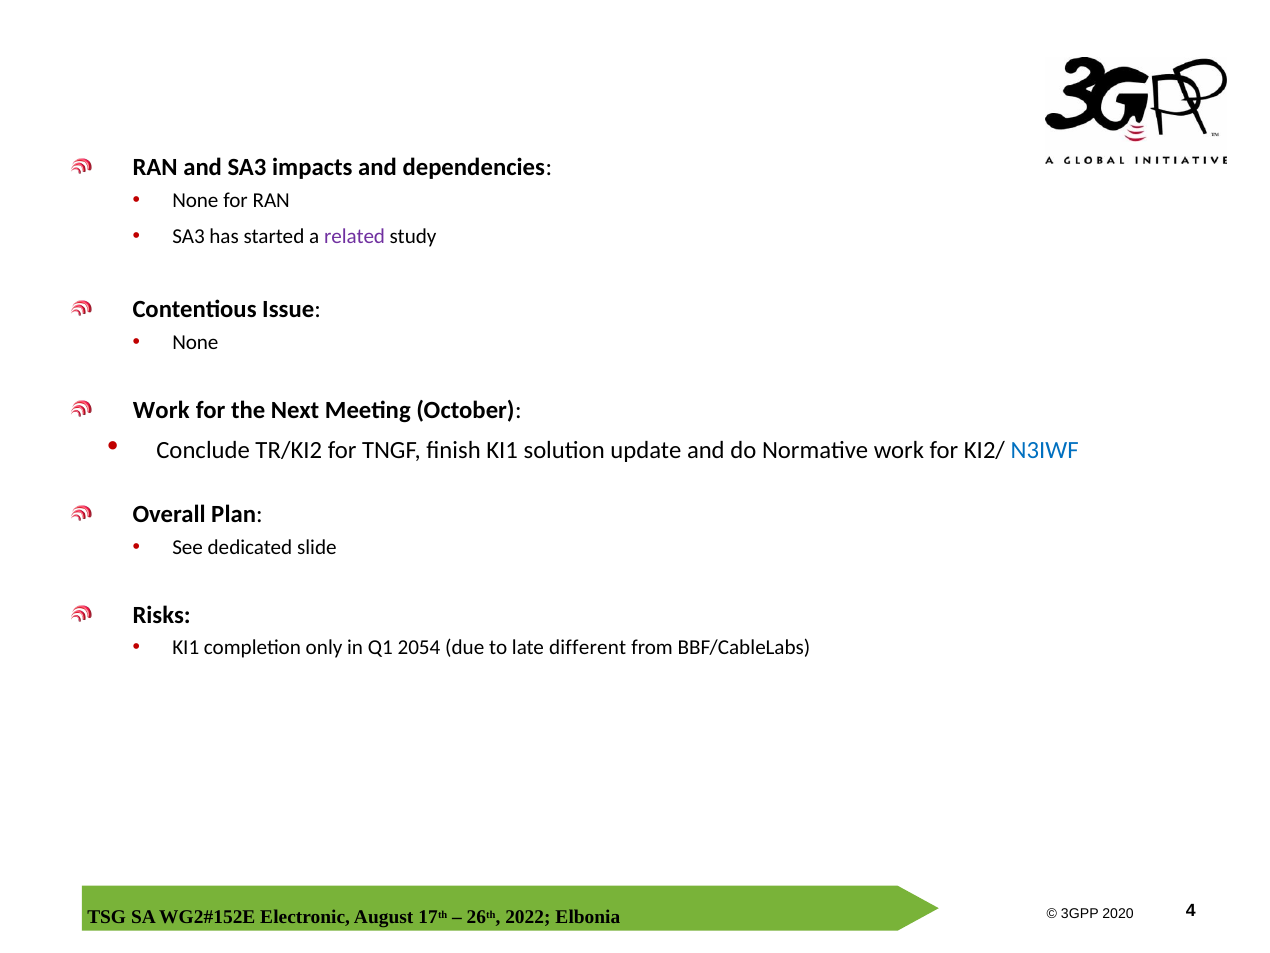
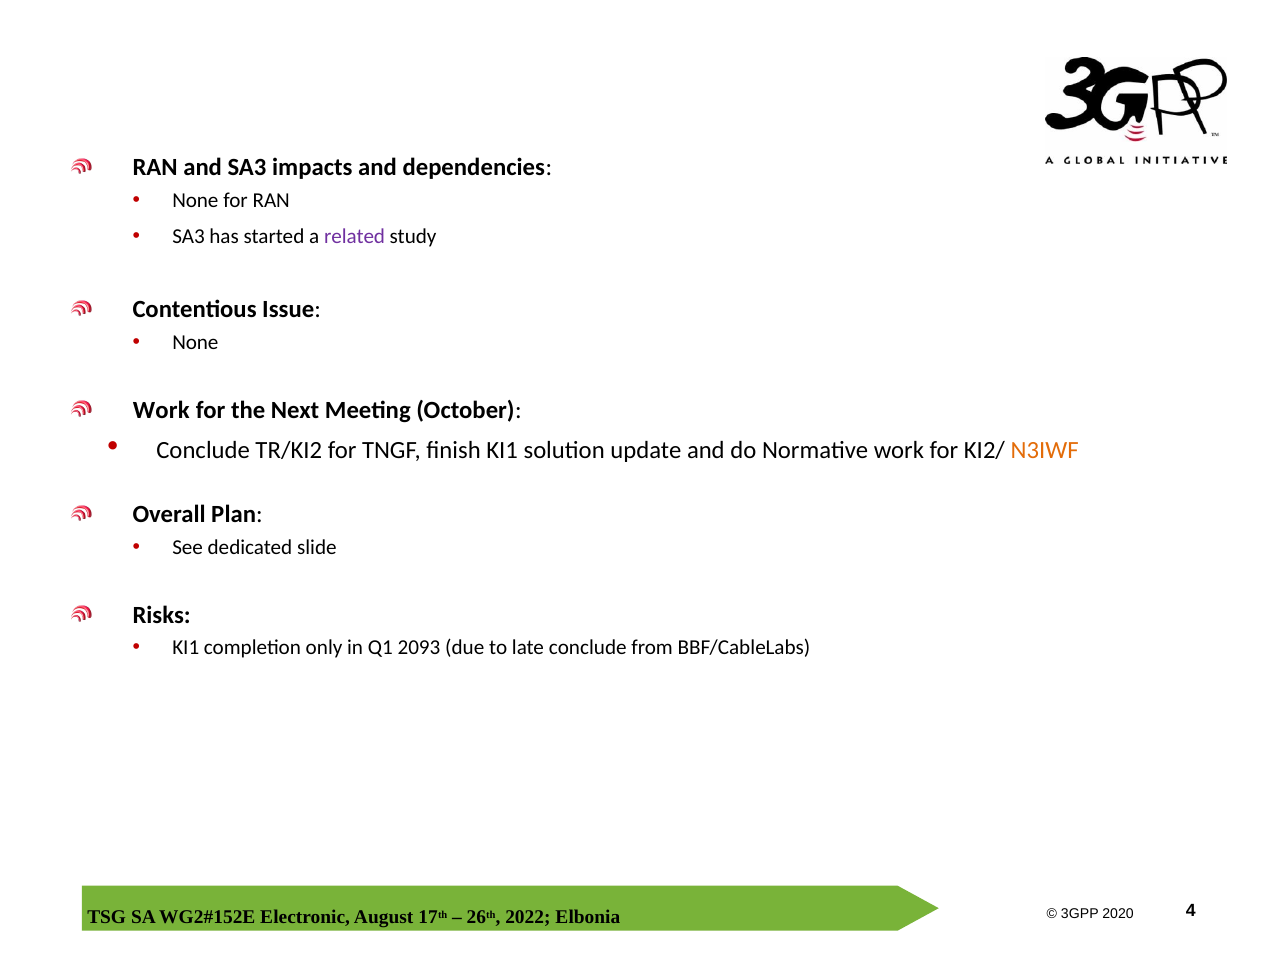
N3IWF colour: blue -> orange (1045, 450)
2054: 2054 -> 2093 (419, 648)
late different: different -> conclude (588, 648)
